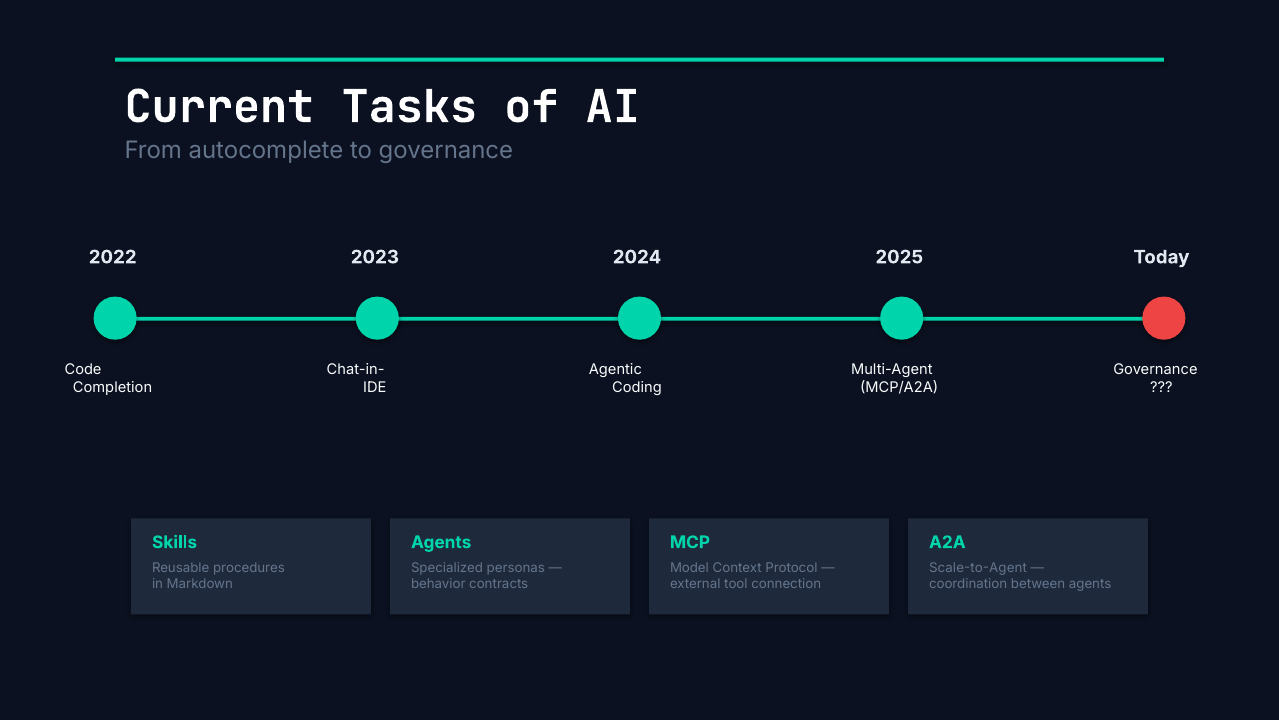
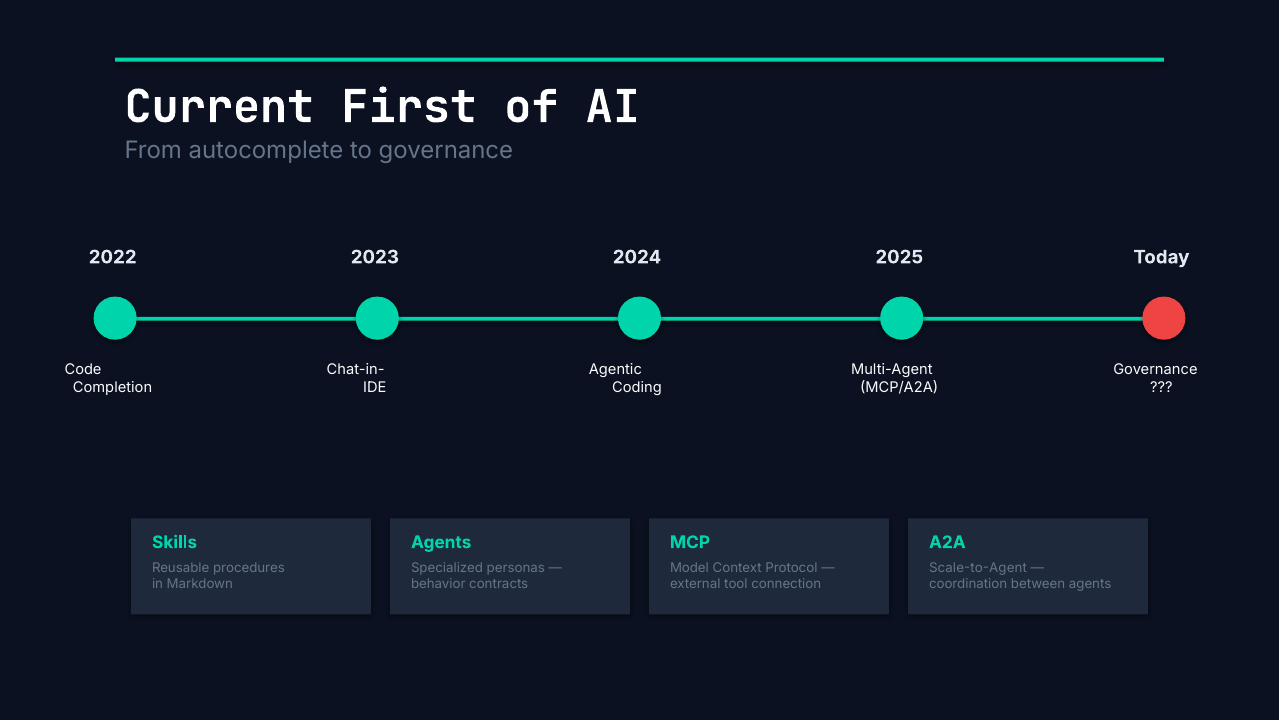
Tasks: Tasks -> First (409, 107)
